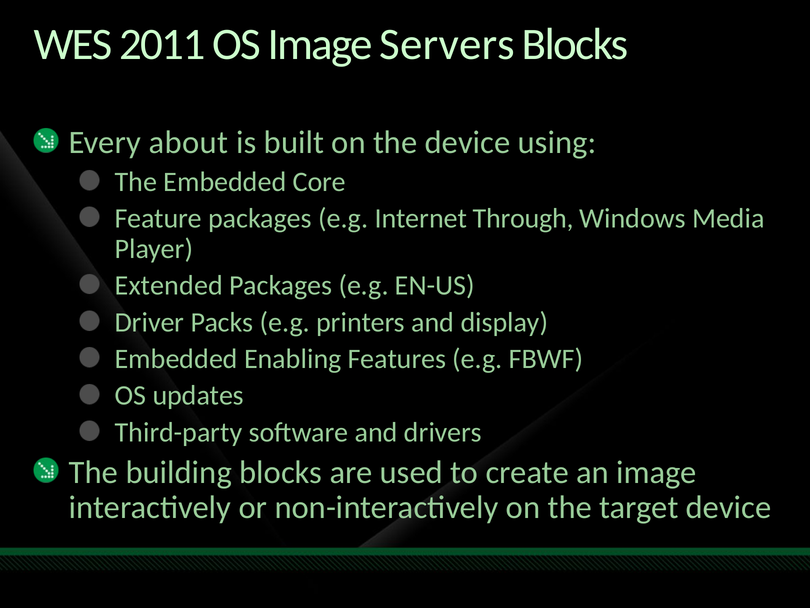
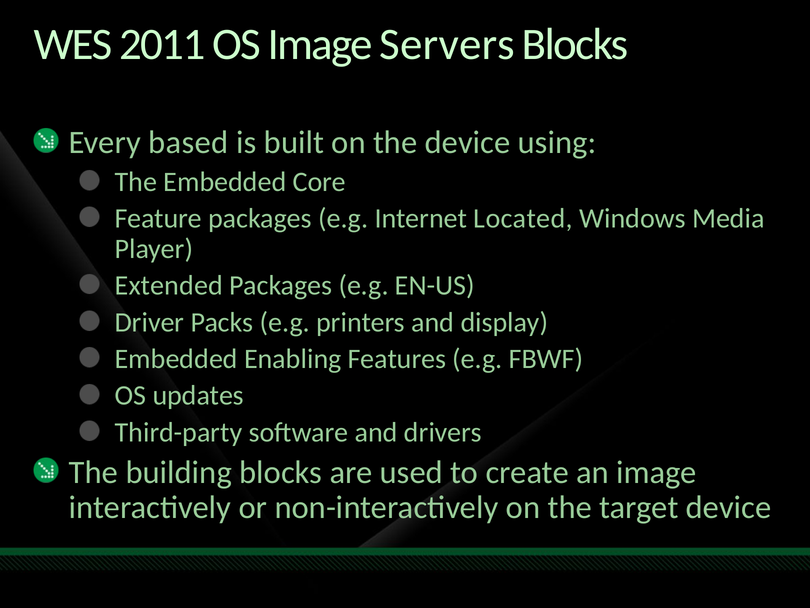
about: about -> based (188, 142)
Through: Through -> Located (523, 218)
